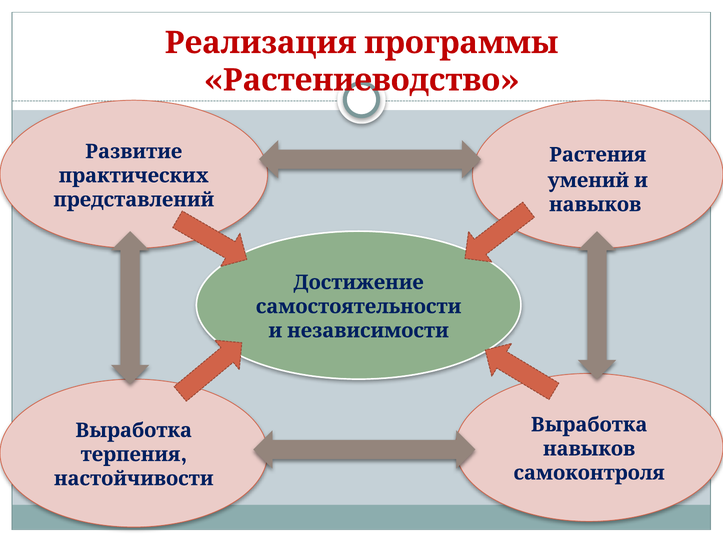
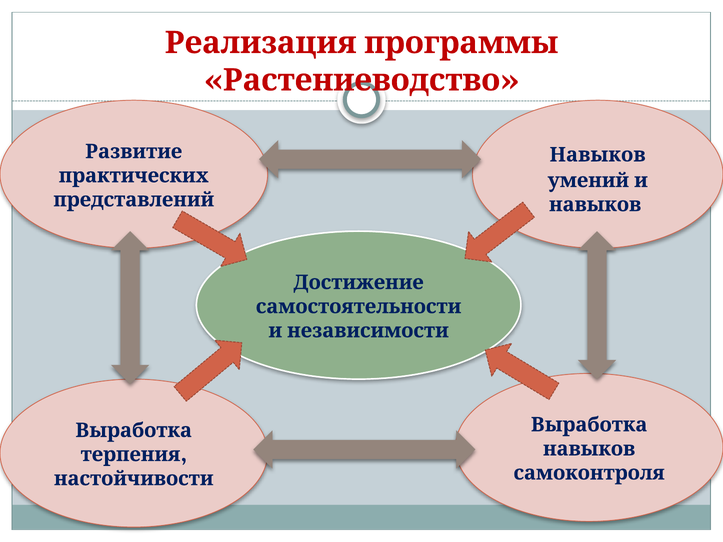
Растения: Растения -> Навыков (598, 155)
